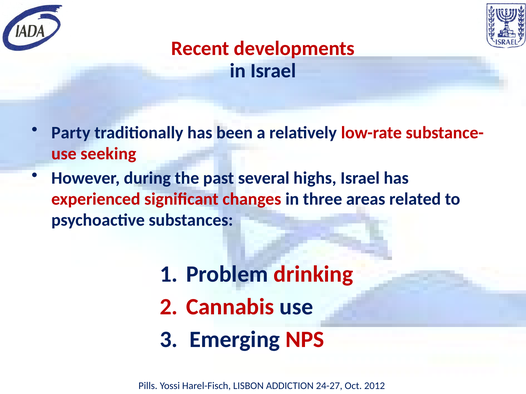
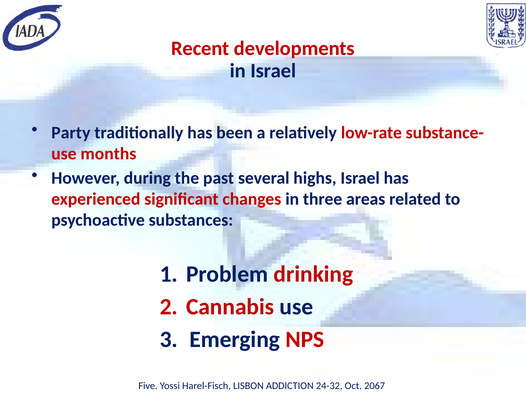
seeking: seeking -> months (108, 154)
Pills: Pills -> Five (148, 386)
24-27: 24-27 -> 24-32 (329, 386)
2012: 2012 -> 2067 (375, 386)
